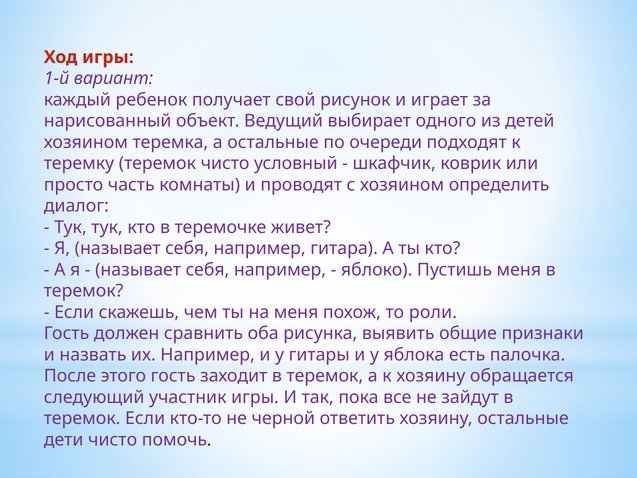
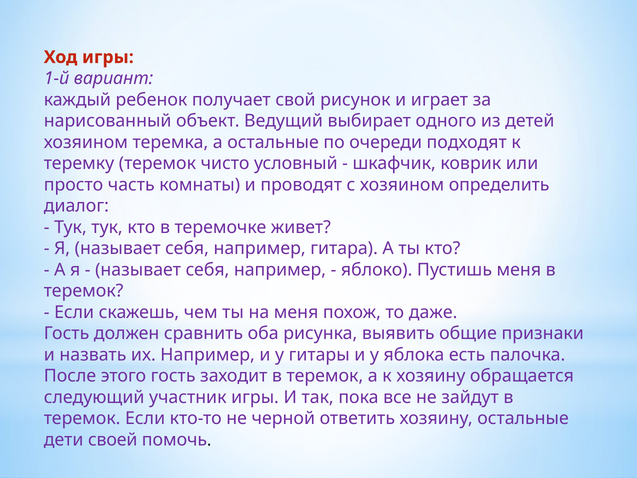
роли: роли -> даже (433, 312)
дети чисто: чисто -> своей (113, 439)
